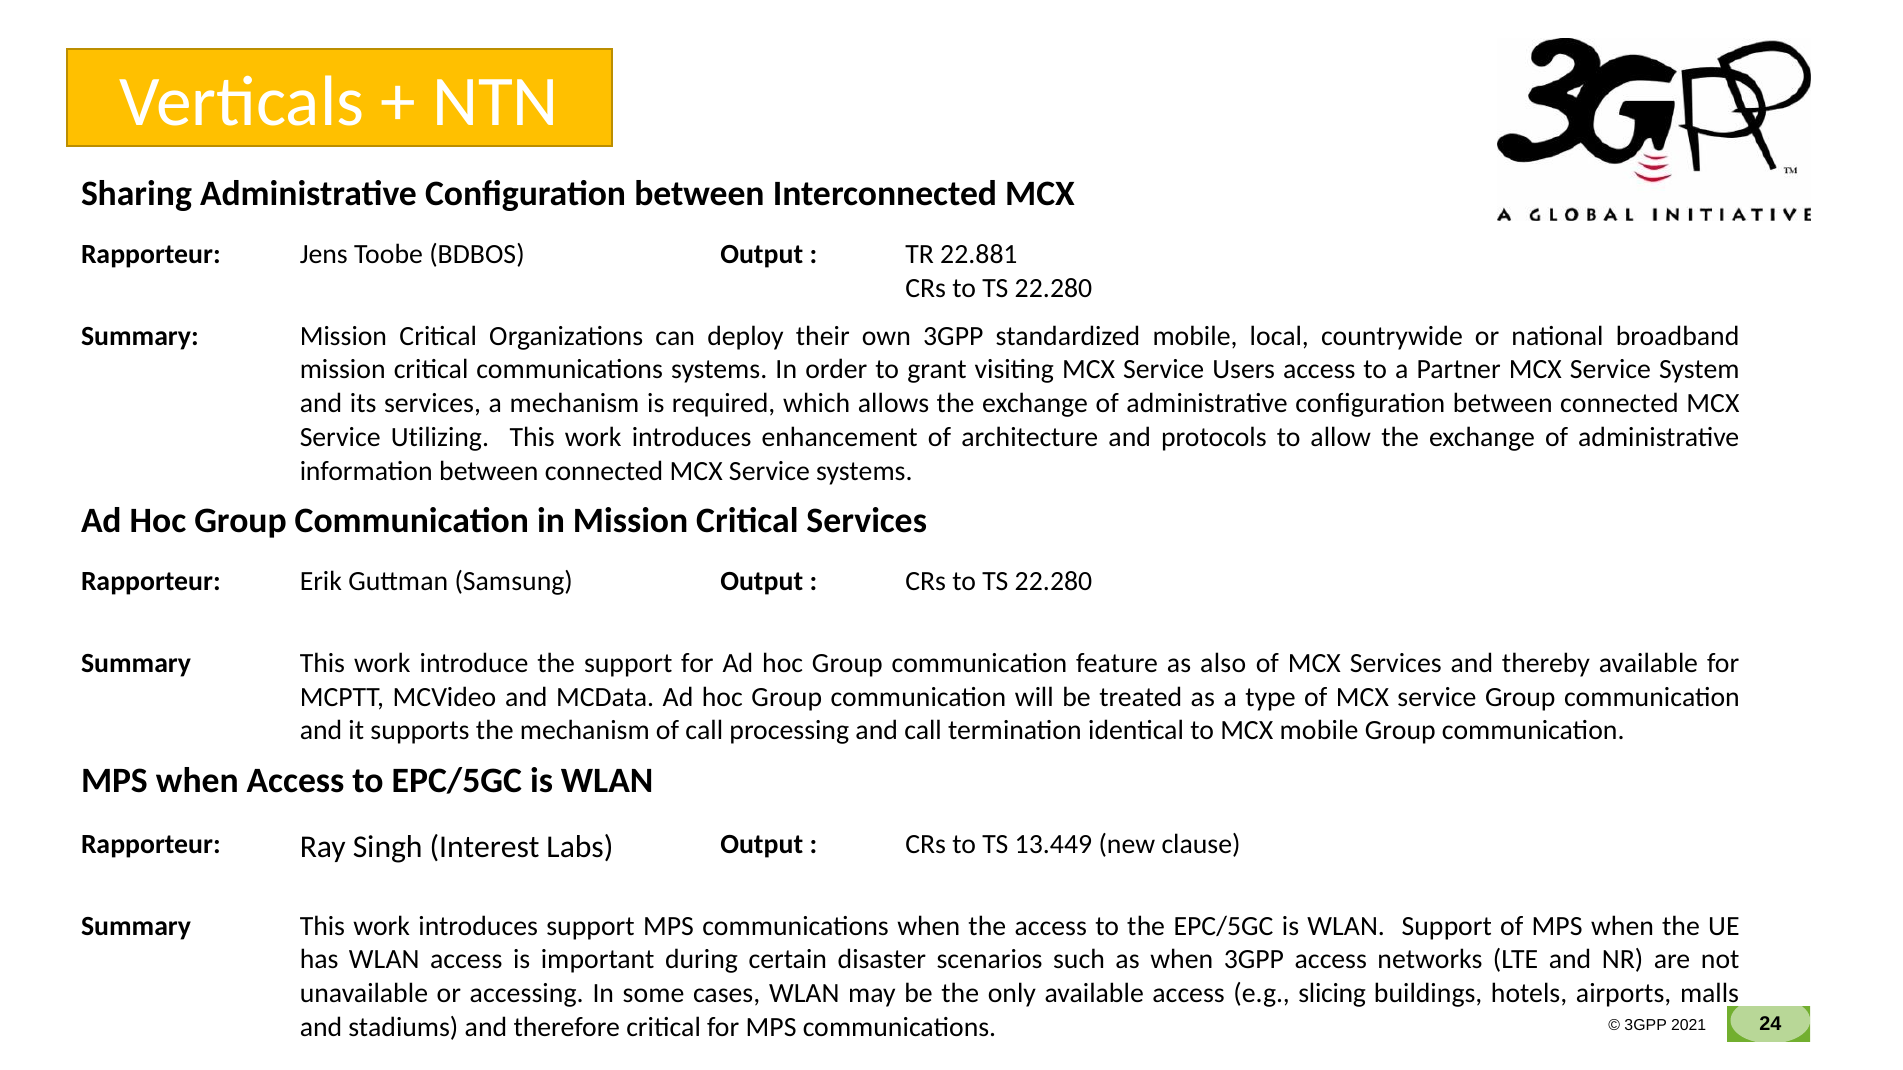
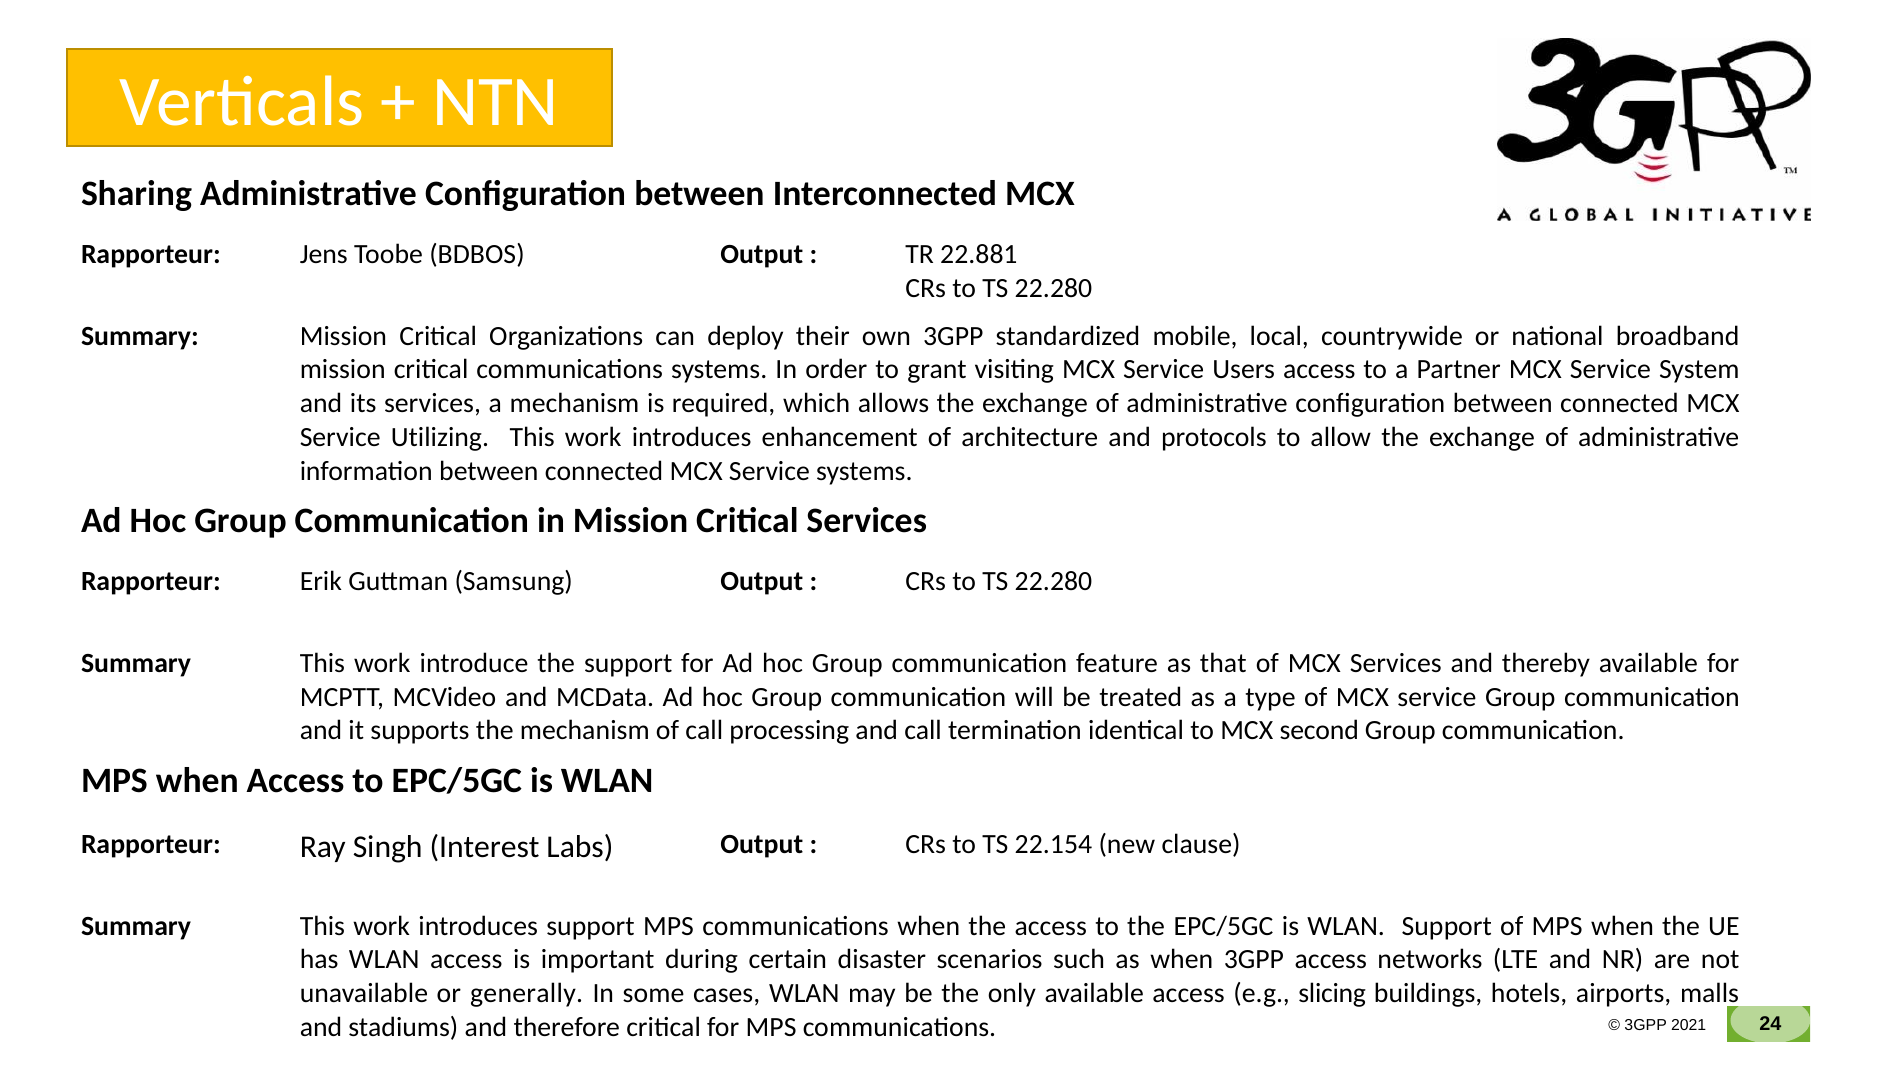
also: also -> that (1223, 663)
MCX mobile: mobile -> second (1319, 731)
13.449: 13.449 -> 22.154 (1053, 844)
accessing: accessing -> generally (527, 994)
